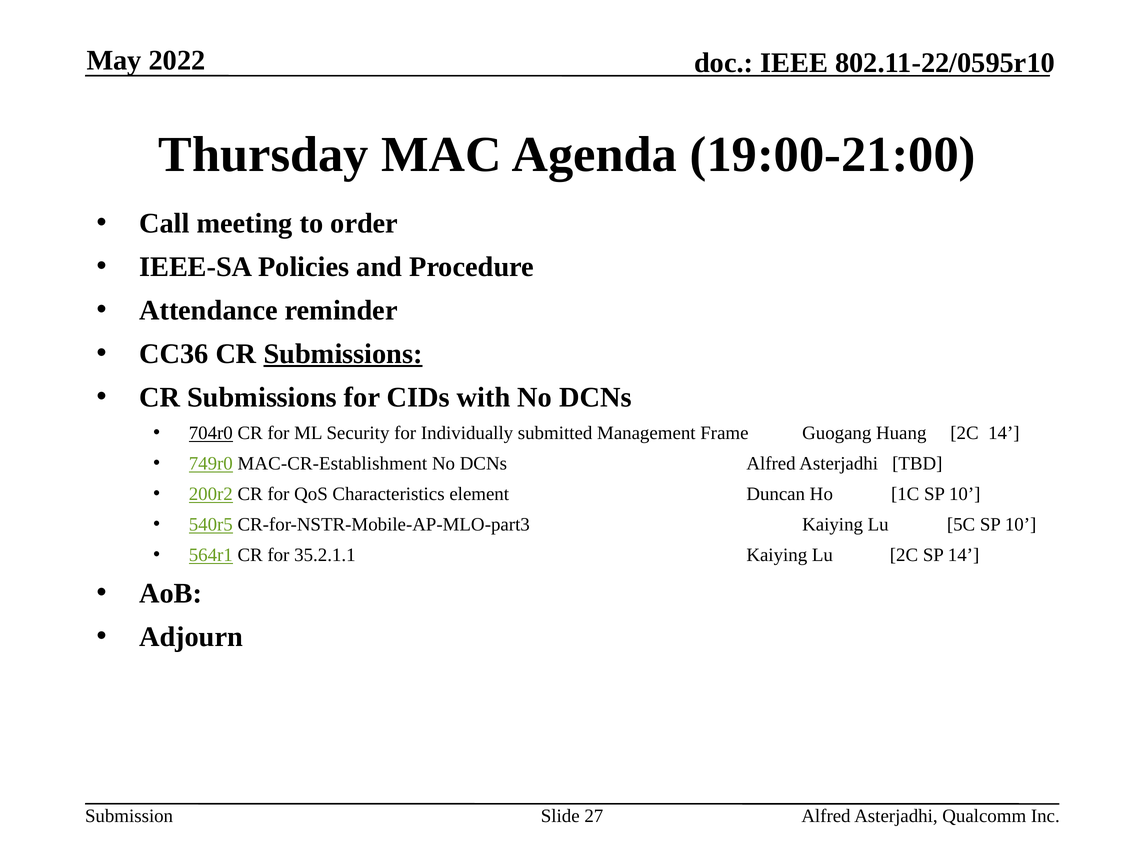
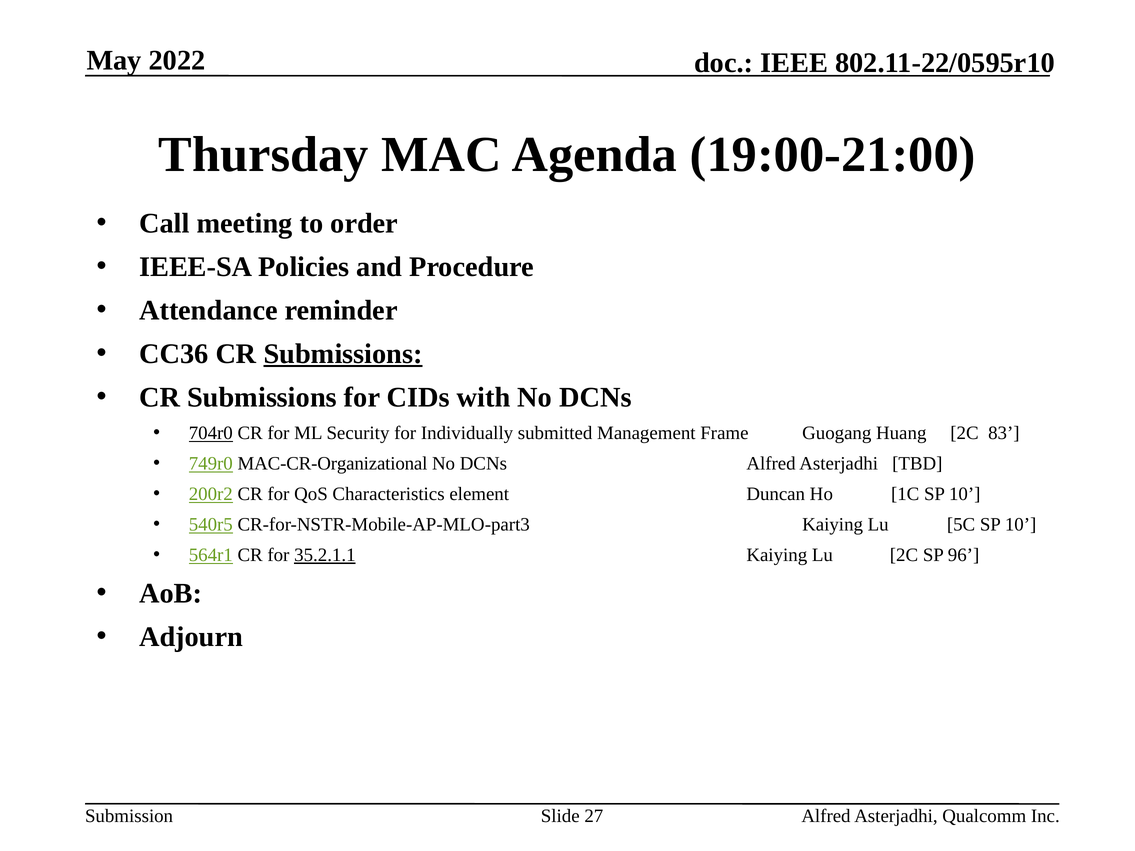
2C 14: 14 -> 83 (1004, 433)
MAC-CR-Establishment: MAC-CR-Establishment -> MAC-CR-Organizational (333, 464)
35.2.1.1 underline: none -> present (325, 555)
SP 14: 14 -> 96 (964, 555)
